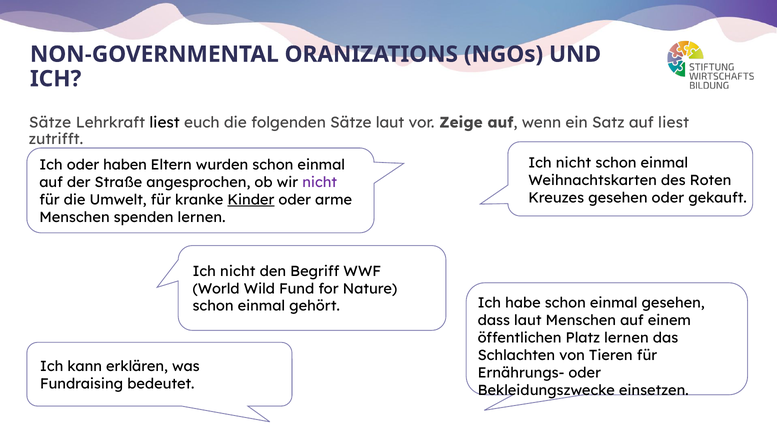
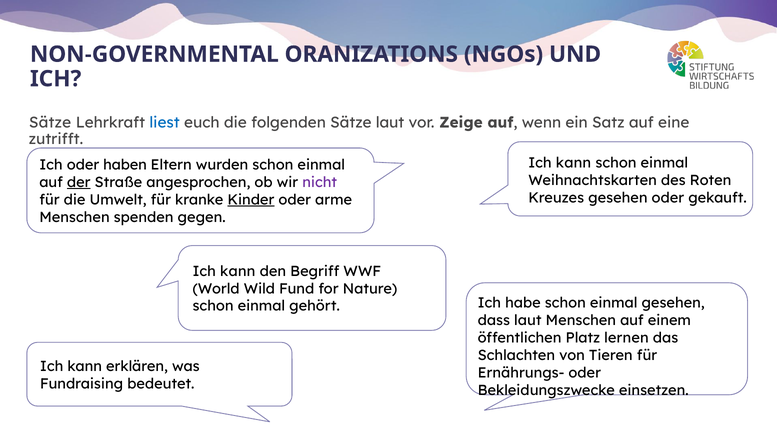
liest colour: black -> blue (165, 122)
auf liest: liest -> eine (674, 122)
nicht: nicht -> kann (573, 163)
der underline: none -> present (79, 182)
spenden lernen: lernen -> gegen (202, 217)
nicht: nicht -> kann (238, 271)
